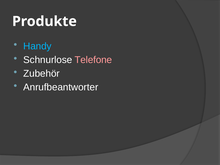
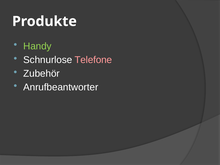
Handy colour: light blue -> light green (37, 46)
